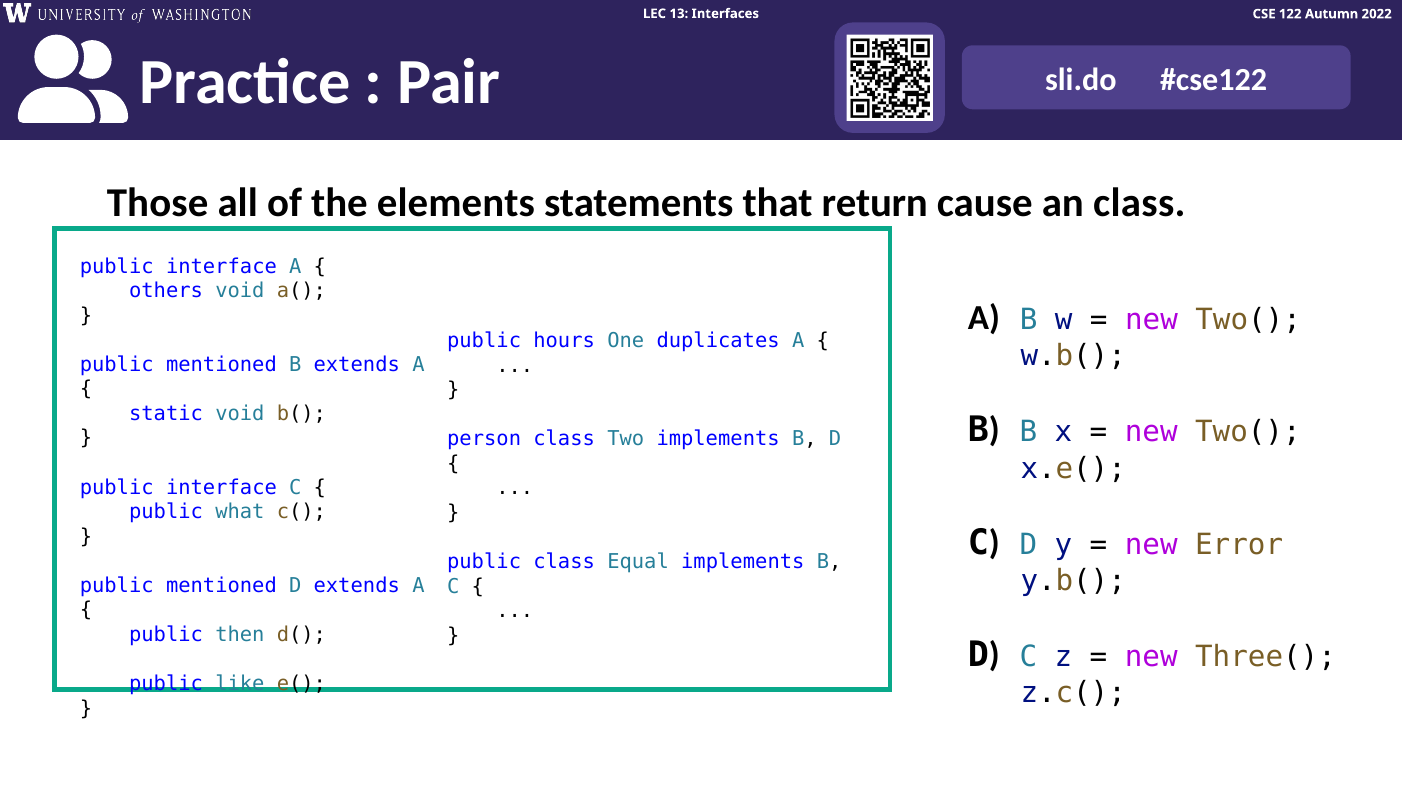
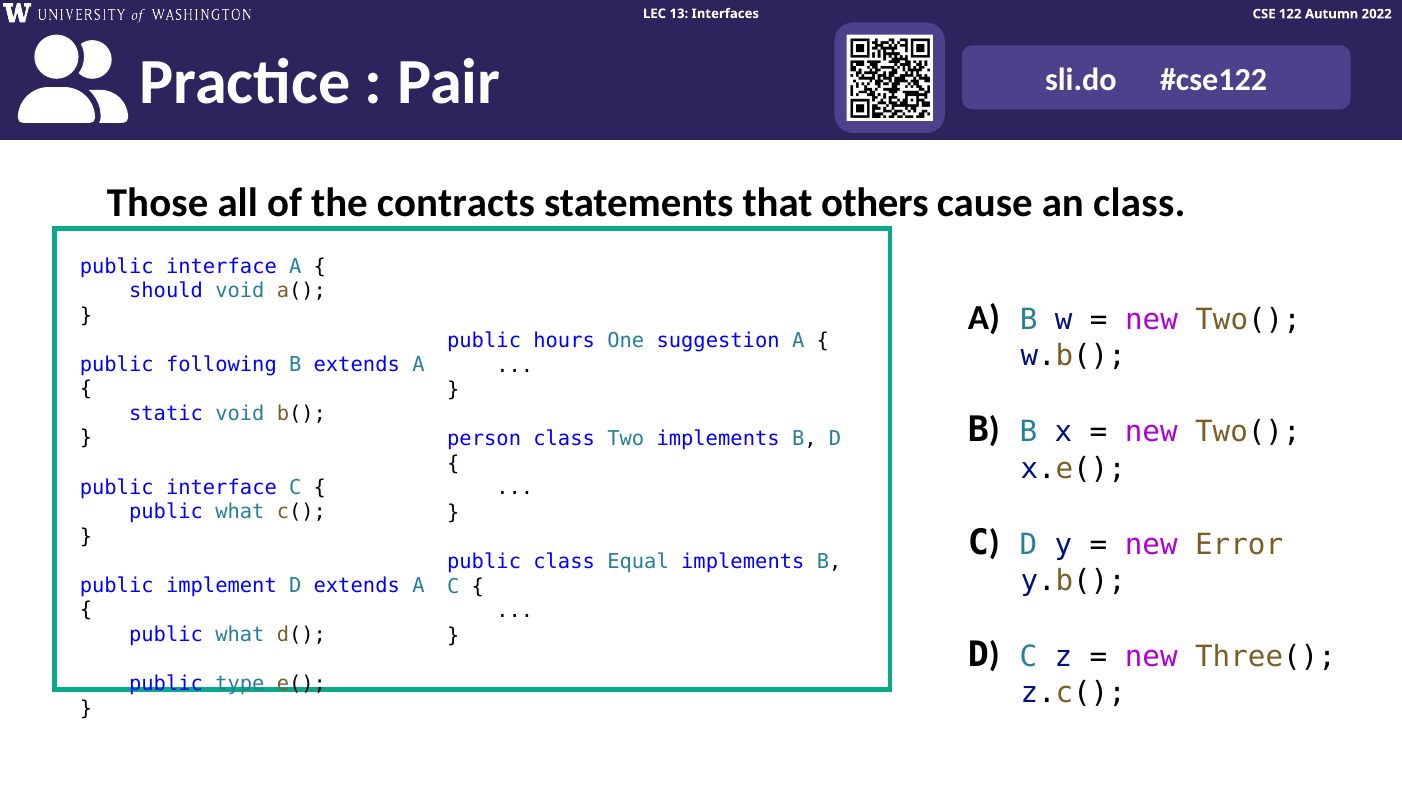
elements: elements -> contracts (456, 203)
return: return -> others (875, 203)
others: others -> should (166, 291)
duplicates: duplicates -> suggestion (718, 341)
mentioned: mentioned -> following (221, 364)
mentioned: mentioned -> implement (221, 585)
then: then -> what (240, 634)
like: like -> type (240, 684)
